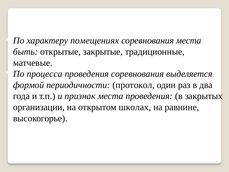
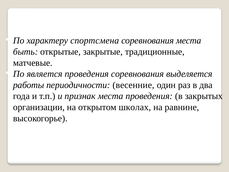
помещениях: помещениях -> спортсмена (95, 41)
процесса: процесса -> является (45, 74)
формой: формой -> работы (29, 85)
протокол: протокол -> весенние (133, 85)
